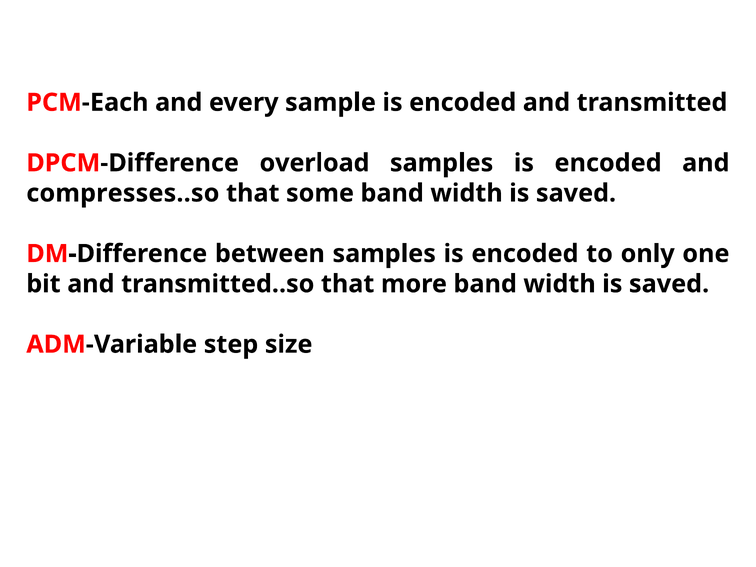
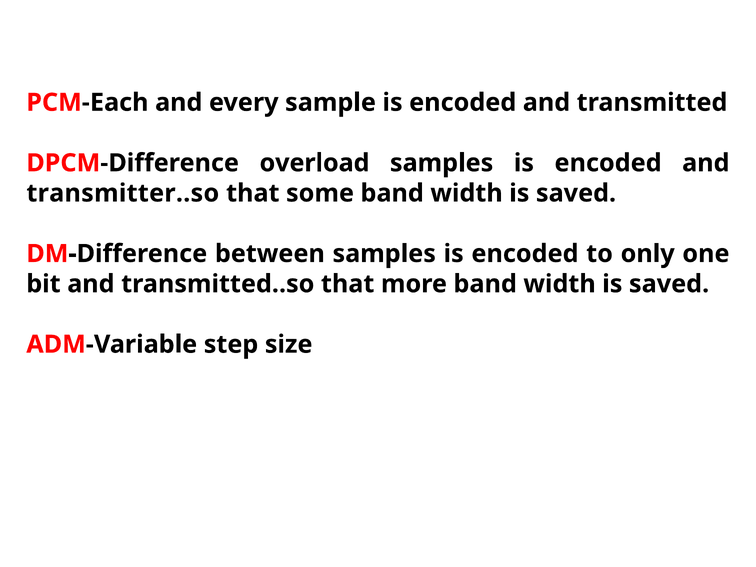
compresses..so: compresses..so -> transmitter..so (123, 193)
